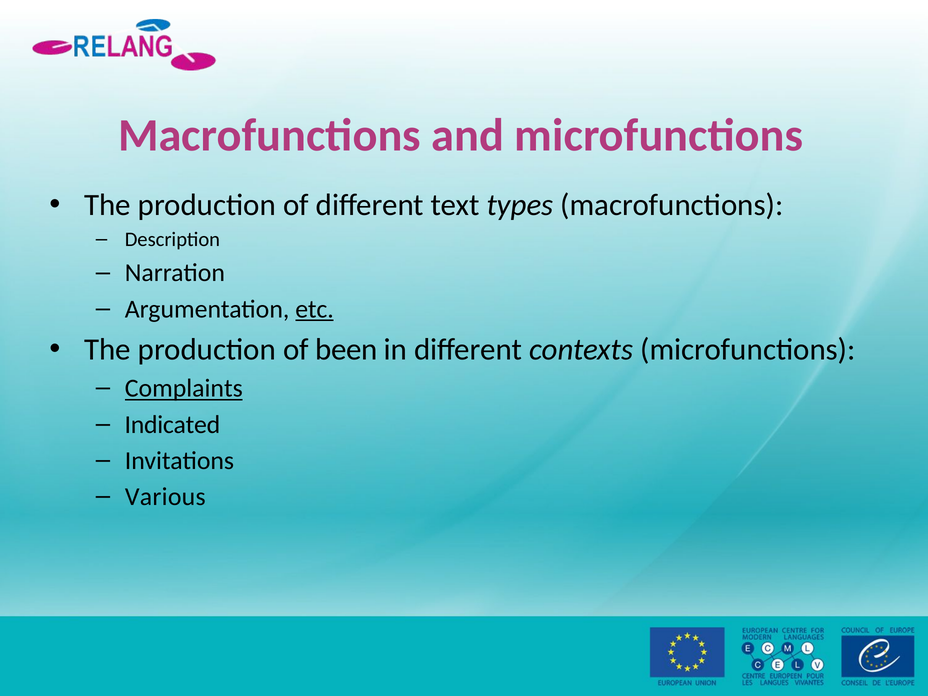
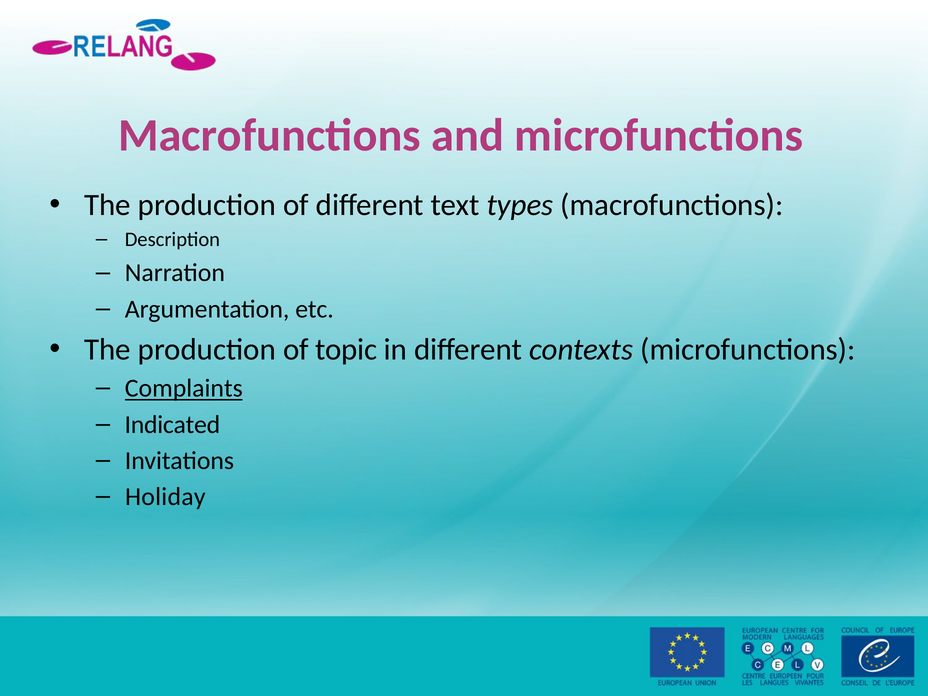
etc underline: present -> none (315, 309)
been: been -> topic (346, 350)
Various: Various -> Holiday (165, 497)
